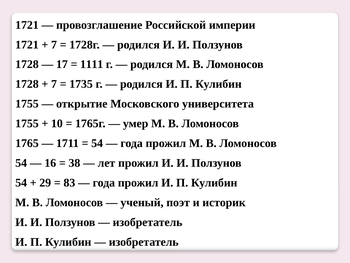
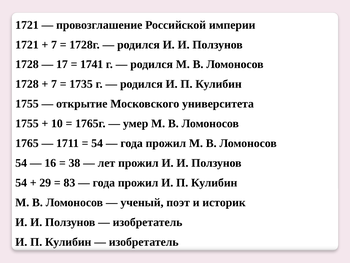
1111: 1111 -> 1741 (92, 64)
